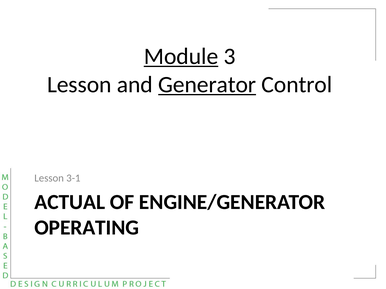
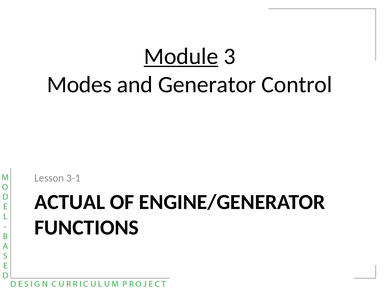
Lesson: Lesson -> Modes (79, 85)
Generator underline: present -> none (207, 85)
OPERATING: OPERATING -> FUNCTIONS (87, 228)
